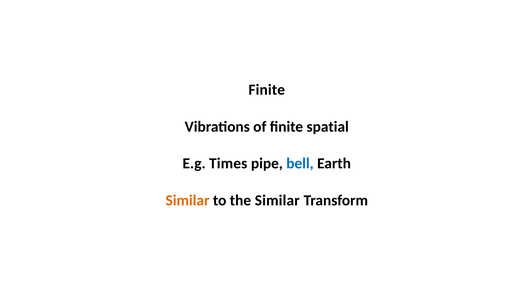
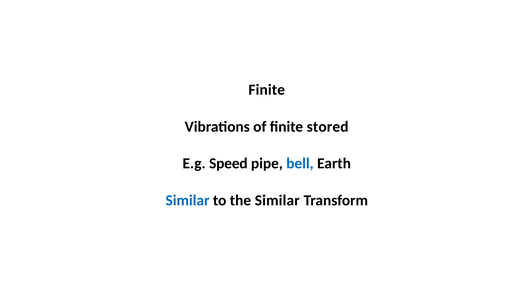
spatial: spatial -> stored (328, 127)
Times: Times -> Speed (228, 164)
Similar colour: orange -> blue (188, 200)
